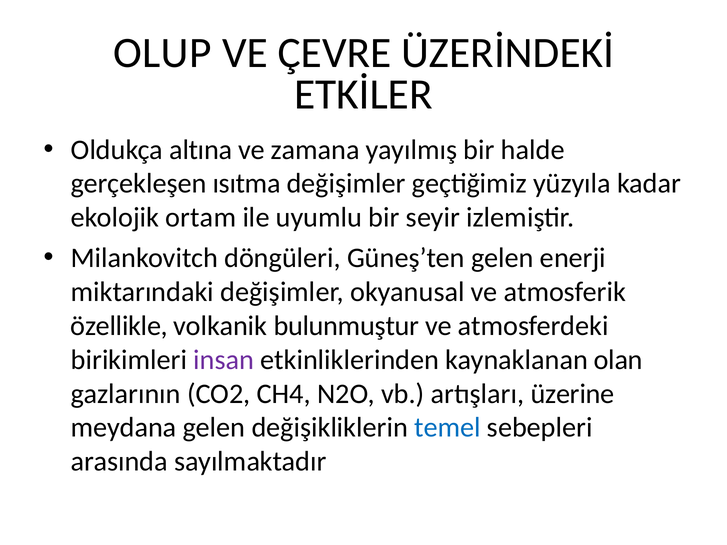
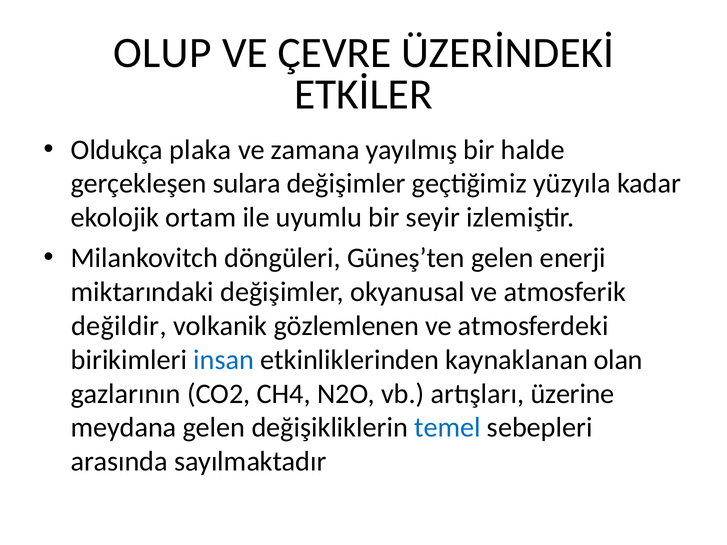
altına: altına -> plaka (200, 150)
ısıtma: ısıtma -> sulara (247, 184)
özellikle: özellikle -> değildir (119, 326)
bulunmuştur: bulunmuştur -> gözlemlenen (346, 326)
insan colour: purple -> blue (224, 360)
